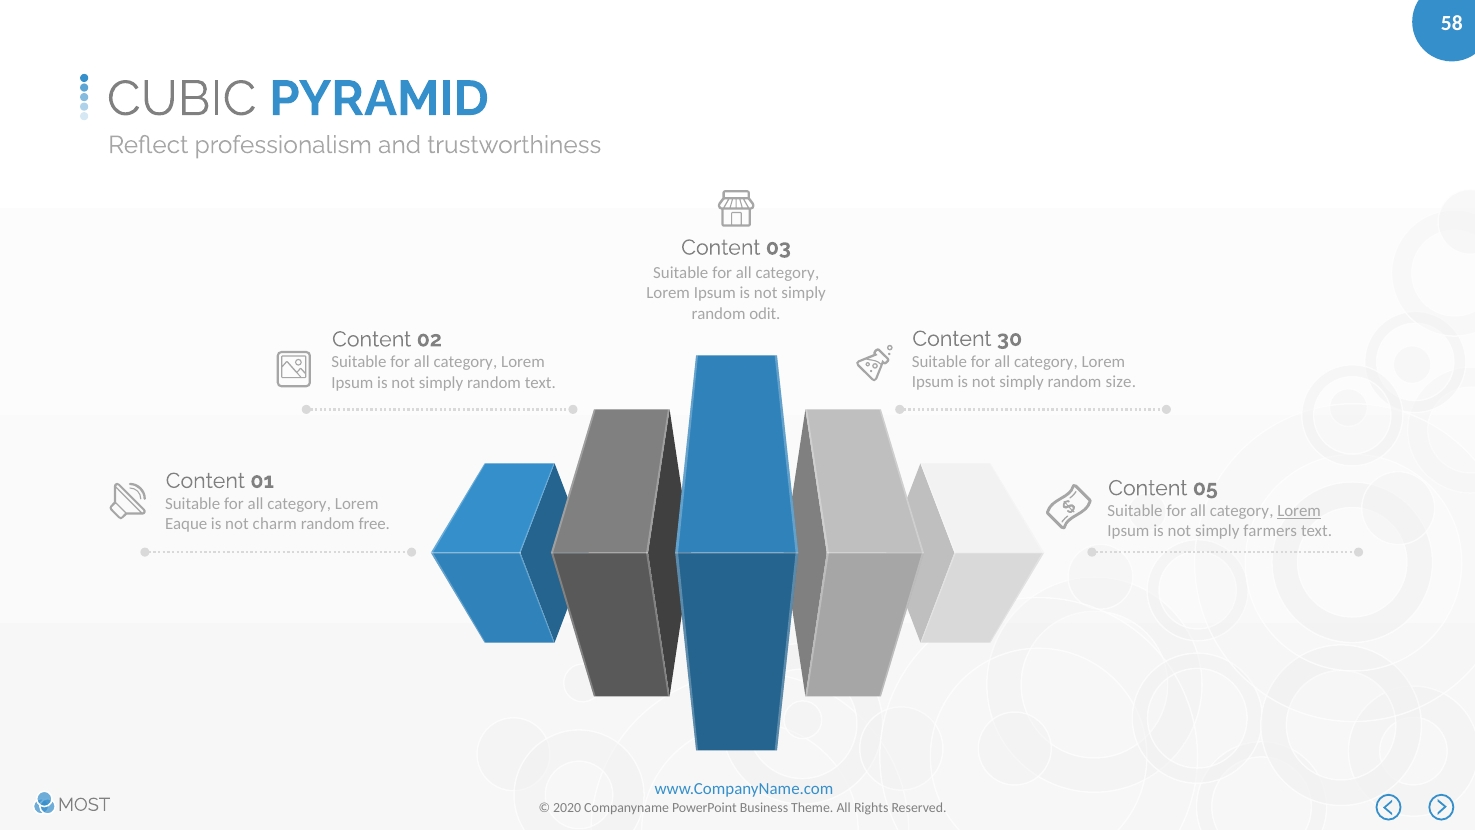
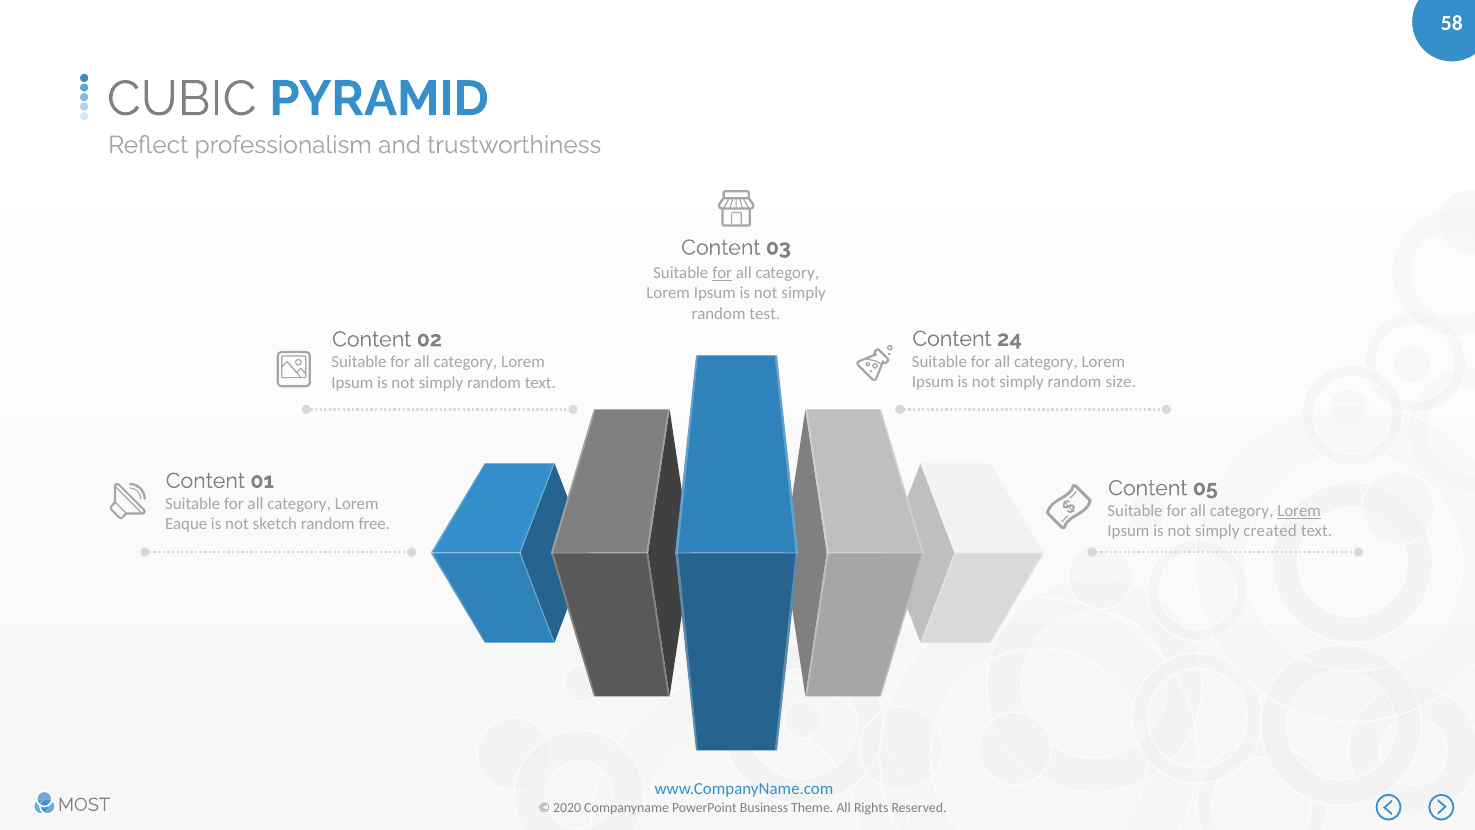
for underline: none -> present (722, 273)
odit: odit -> test (765, 313)
30: 30 -> 24 (1010, 339)
charm: charm -> sketch (275, 524)
farmers: farmers -> created (1270, 531)
